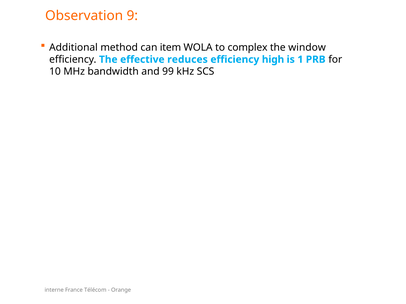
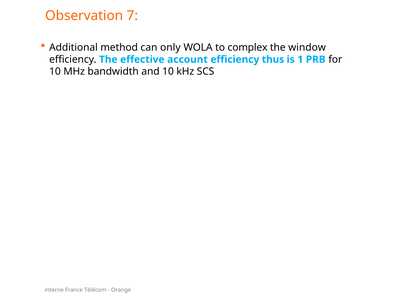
9: 9 -> 7 (132, 16)
item: item -> only (170, 47)
reduces: reduces -> account (188, 60)
high: high -> thus (273, 60)
and 99: 99 -> 10 (168, 72)
